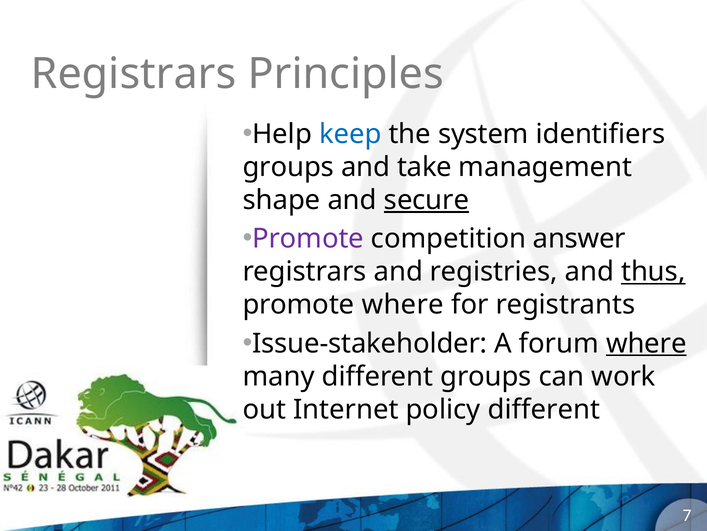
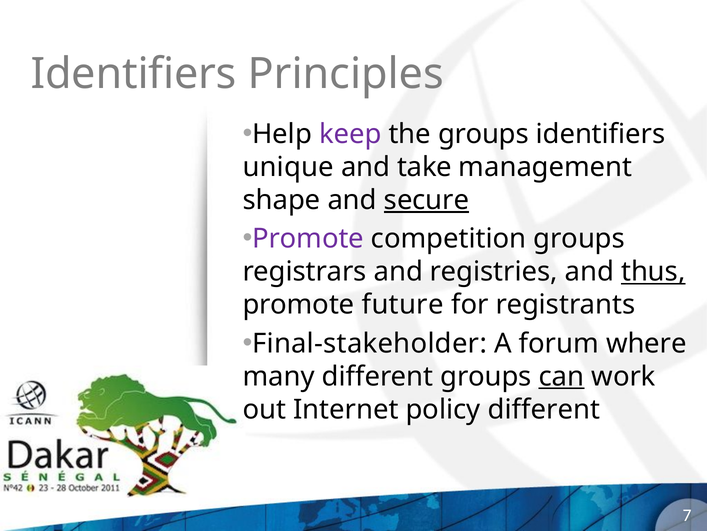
Registrars: Registrars -> Identifiers (134, 74)
keep colour: blue -> purple (350, 134)
the system: system -> groups (483, 134)
groups: groups -> unique (288, 167)
competition answer: answer -> groups (579, 238)
promote where: where -> future (403, 304)
Issue‐stakeholder: Issue‐stakeholder -> Final‐stakeholder (370, 343)
where underline: present -> none (646, 343)
can underline: none -> present (562, 376)
